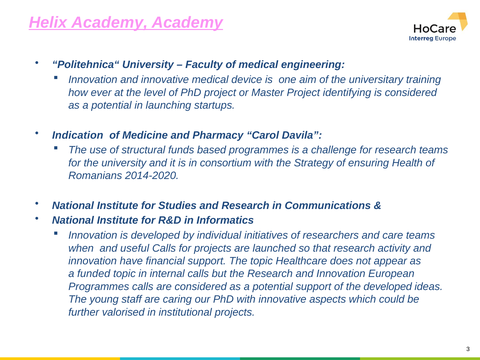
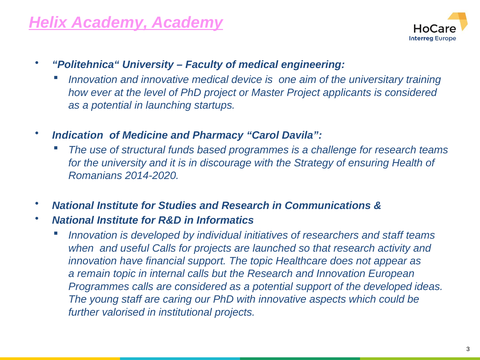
identifying: identifying -> applicants (347, 93)
consortium: consortium -> discourage (226, 163)
and care: care -> staff (393, 235)
funded: funded -> remain (94, 274)
